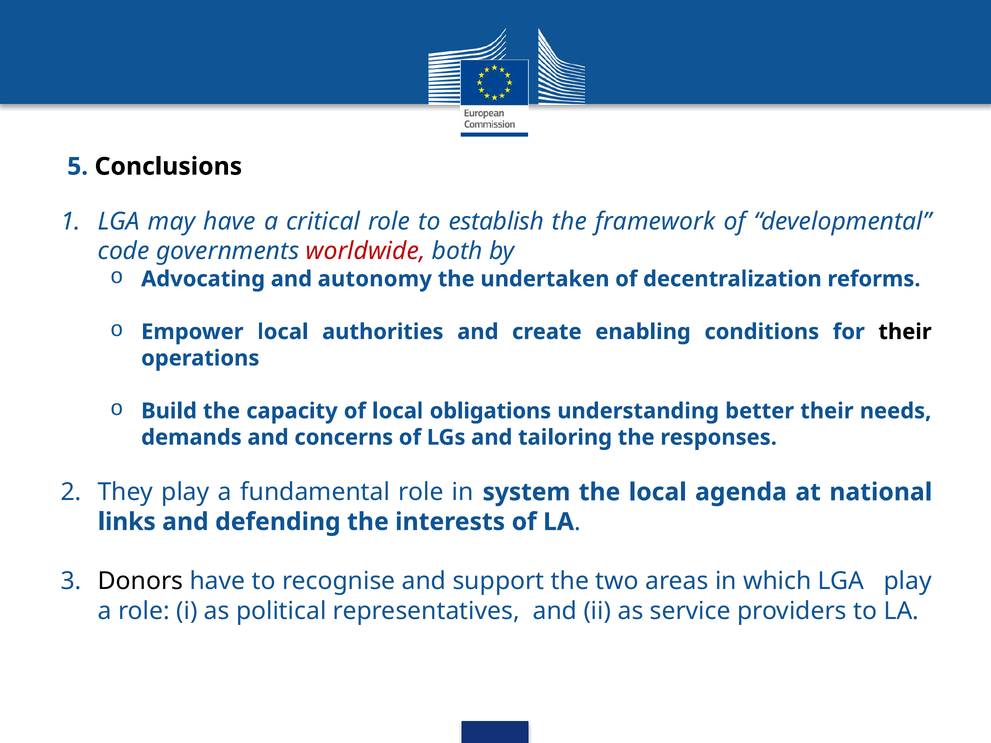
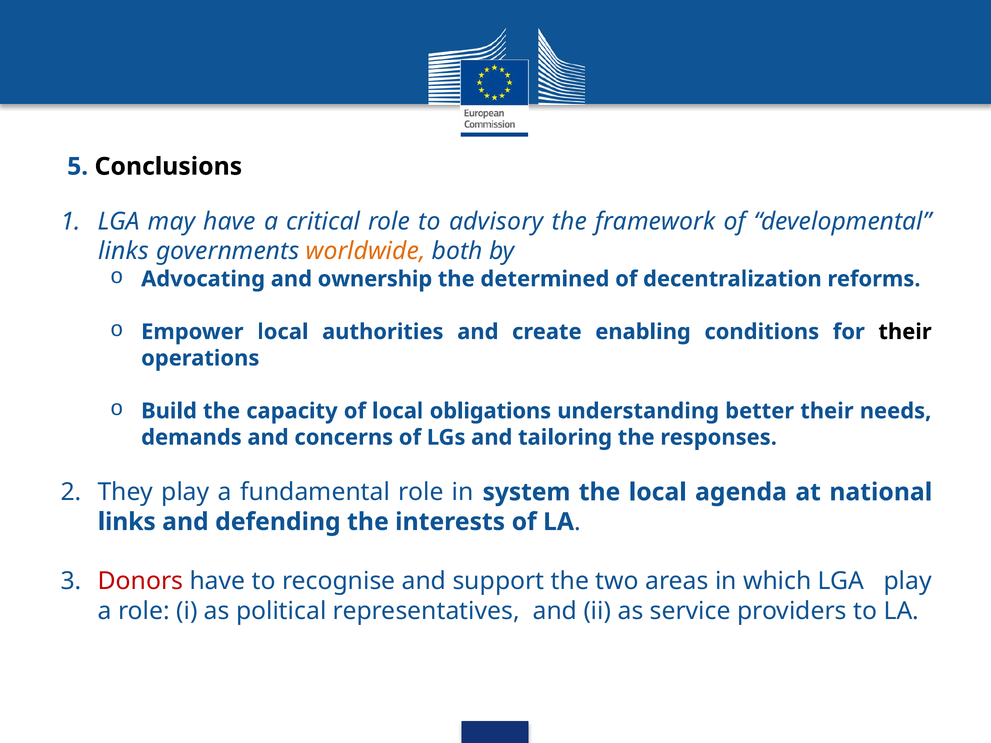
establish: establish -> advisory (496, 222)
code: code -> links (124, 251)
worldwide colour: red -> orange (366, 251)
autonomy: autonomy -> ownership (375, 279)
undertaken: undertaken -> determined (545, 279)
Donors colour: black -> red (140, 581)
